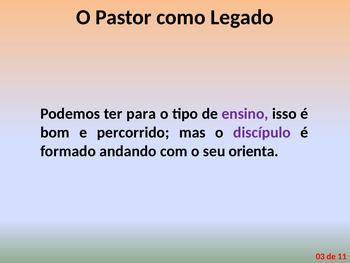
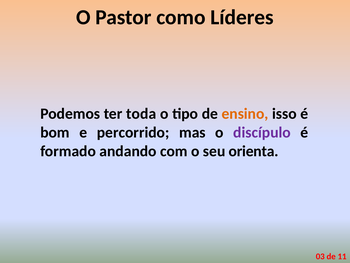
Legado: Legado -> Líderes (242, 17)
para: para -> toda (141, 114)
ensino colour: purple -> orange (245, 114)
